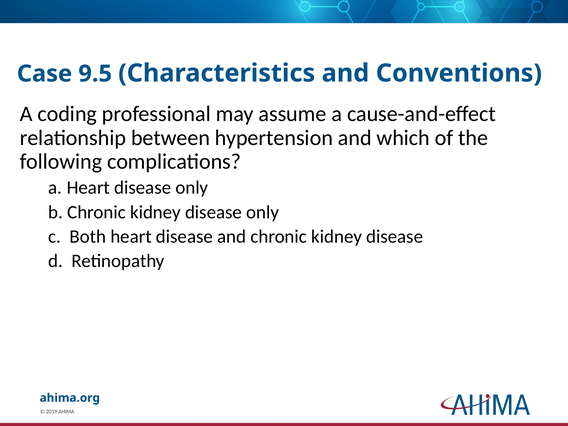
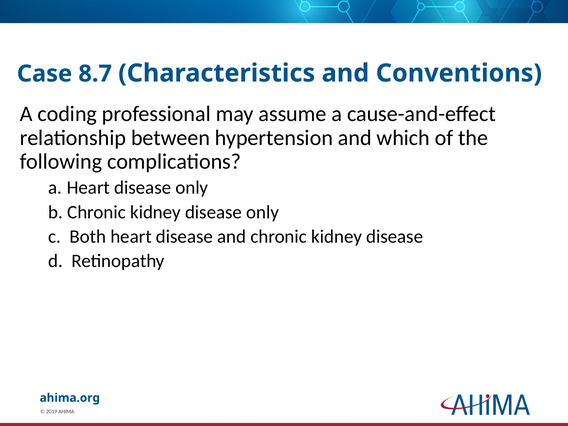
9.5: 9.5 -> 8.7 (95, 74)
